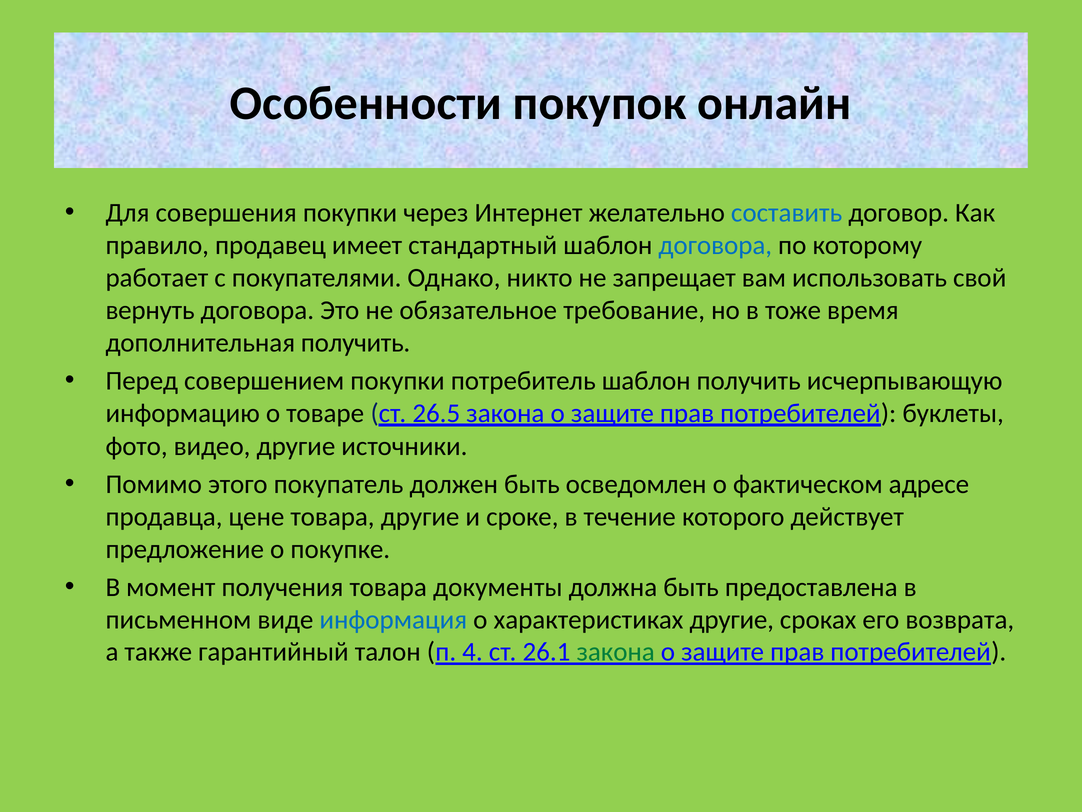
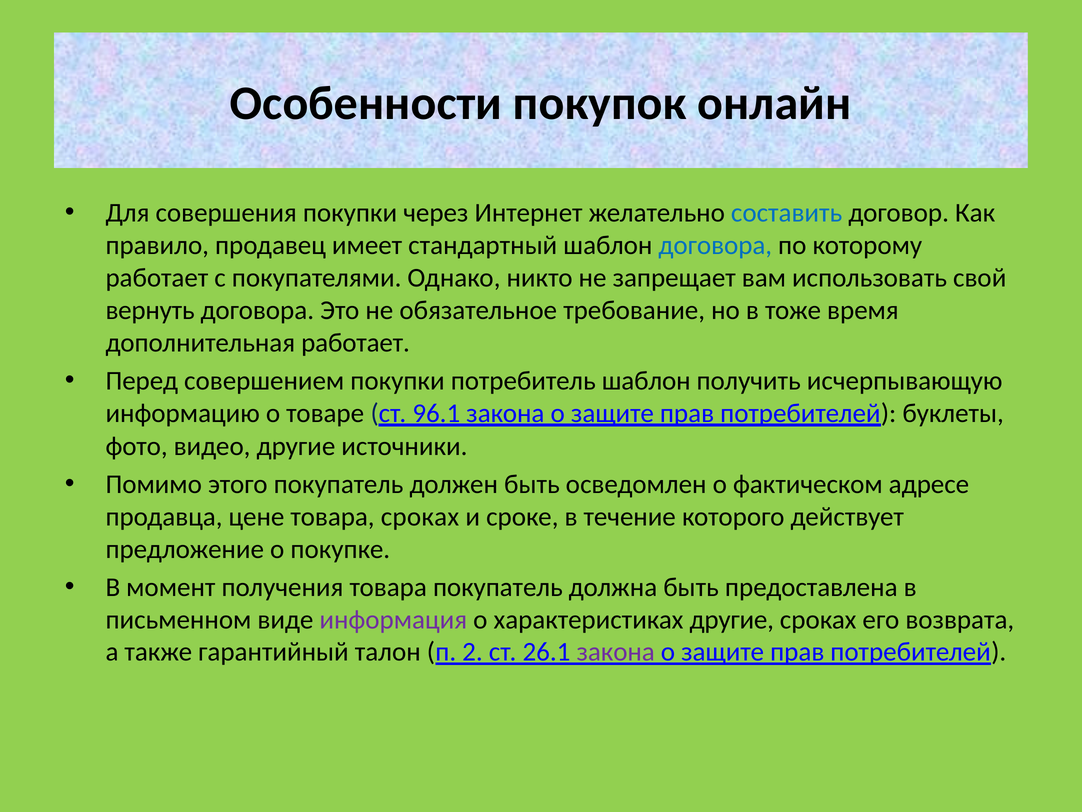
дополнительная получить: получить -> работает (356, 343)
26.5: 26.5 -> 96.1 (436, 413)
товара другие: другие -> сроках (420, 516)
товара документы: документы -> покупатель (498, 587)
информация colour: blue -> purple (393, 619)
4: 4 -> 2 (472, 652)
закона colour: green -> purple (616, 652)
